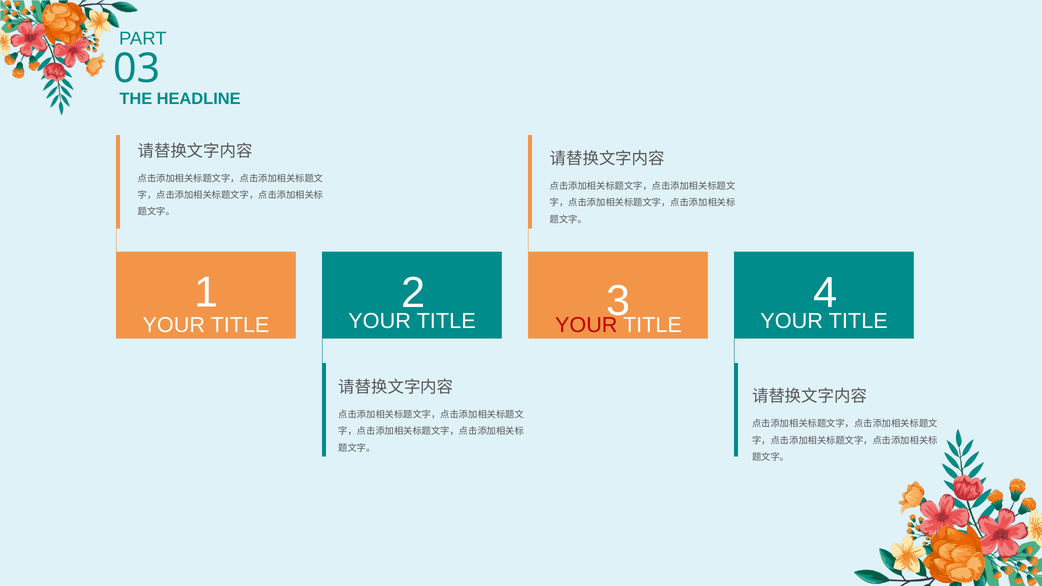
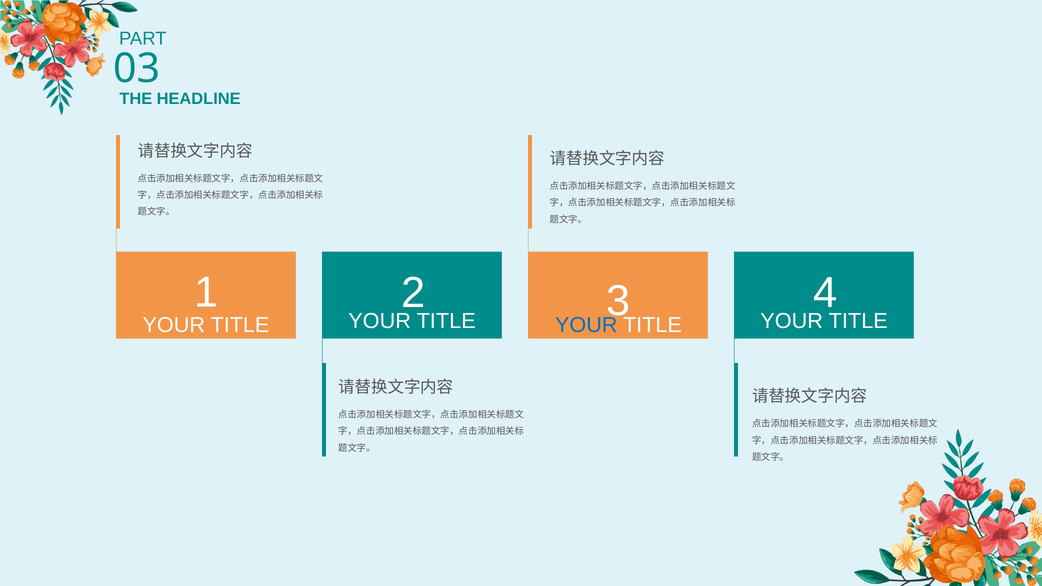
YOUR colour: red -> blue (586, 325)
